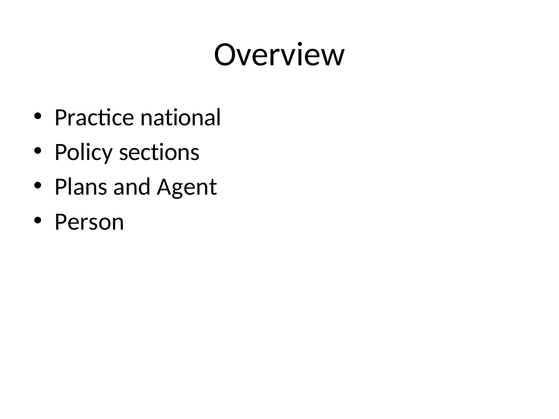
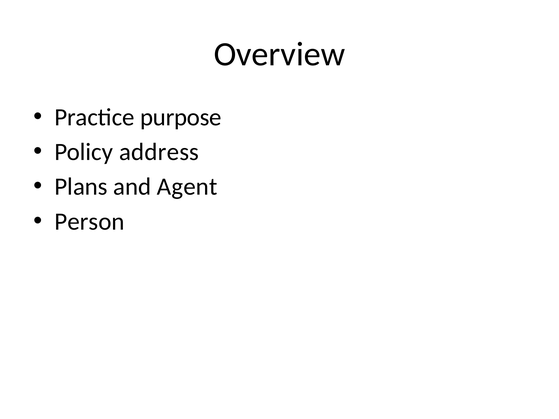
national: national -> purpose (181, 117)
sections: sections -> address (159, 152)
